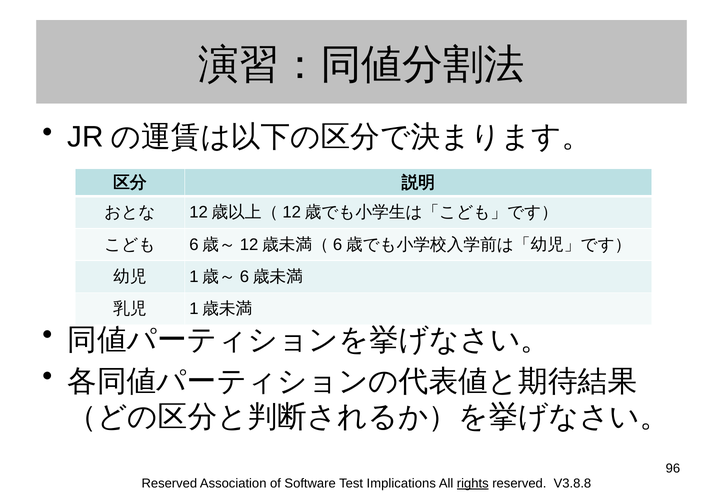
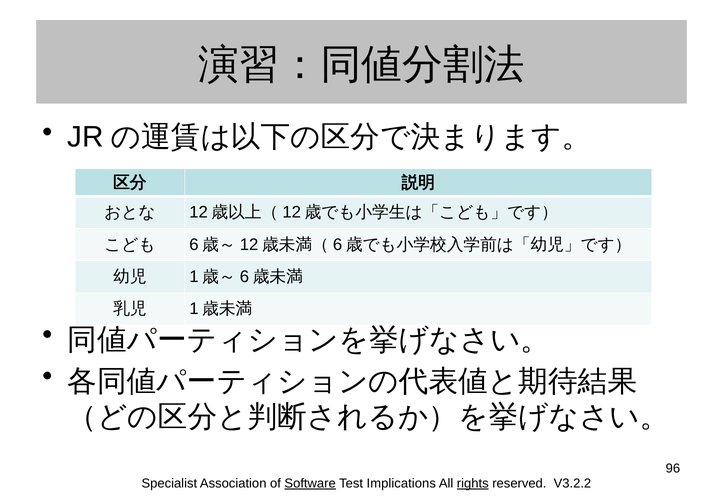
Reserved: Reserved -> Specialist (169, 483)
Software underline: none -> present (310, 483)
V3.8.8: V3.8.8 -> V3.2.2 (572, 483)
